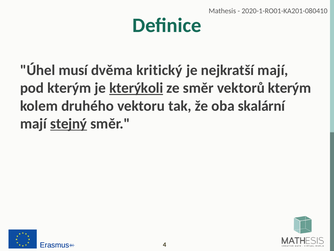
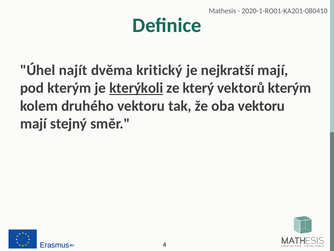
musí: musí -> najít (73, 70)
ze směr: směr -> který (198, 88)
oba skalární: skalární -> vektoru (261, 106)
stejný underline: present -> none (69, 124)
